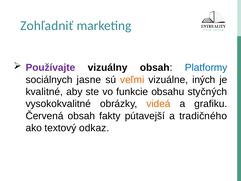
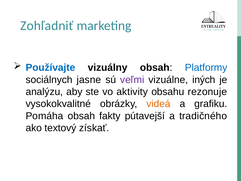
Používajte colour: purple -> blue (50, 68)
veľmi colour: orange -> purple (132, 80)
kvalitné: kvalitné -> analýzu (44, 92)
funkcie: funkcie -> aktivity (132, 92)
styčných: styčných -> rezonuje (207, 92)
Červená: Červená -> Pomáha (44, 116)
odkaz: odkaz -> získať (94, 128)
